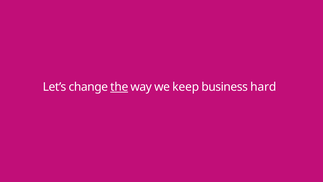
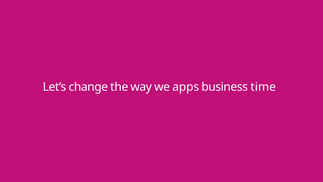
the underline: present -> none (119, 87)
keep: keep -> apps (186, 87)
hard: hard -> time (263, 87)
